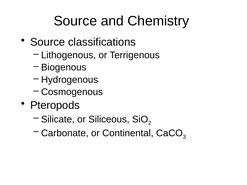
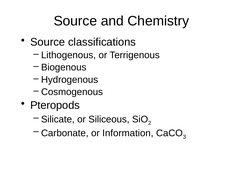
Continental: Continental -> Information (128, 133)
